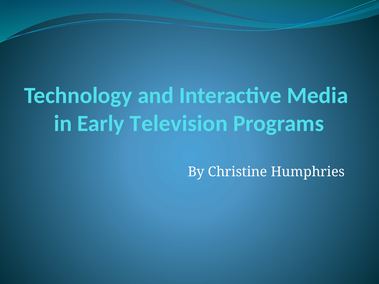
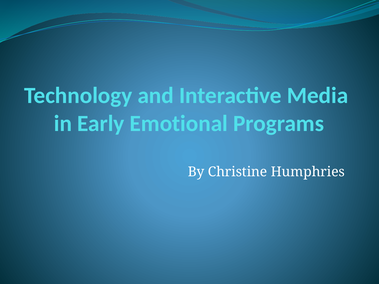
Television: Television -> Emotional (179, 124)
